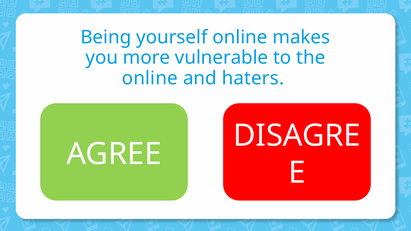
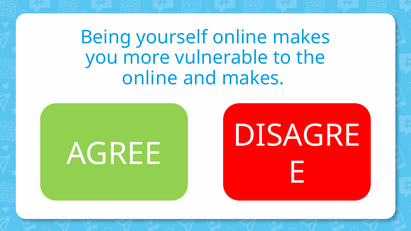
and haters: haters -> makes (253, 78)
